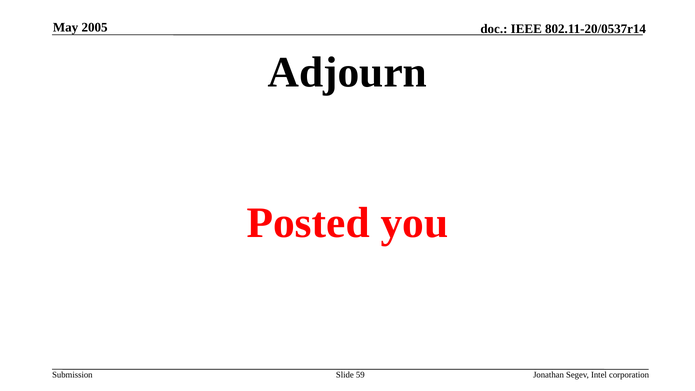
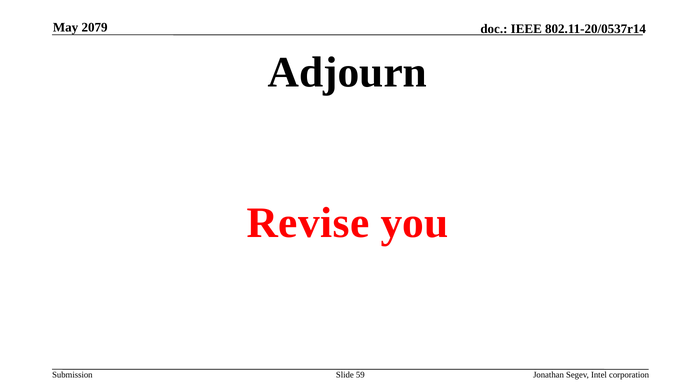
2005: 2005 -> 2079 (95, 28)
Posted: Posted -> Revise (308, 223)
